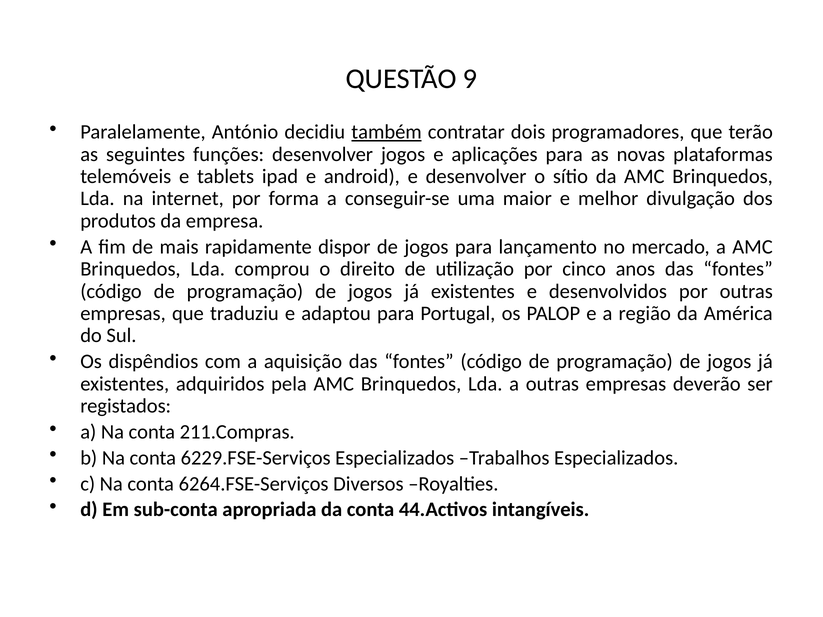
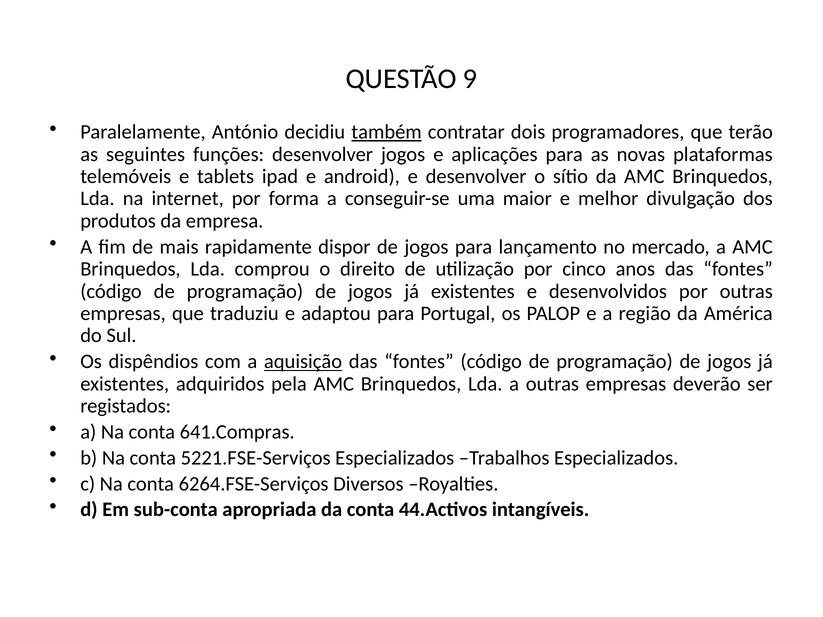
aquisição underline: none -> present (303, 362)
211.Compras: 211.Compras -> 641.Compras (237, 432)
6229.FSE-Serviços: 6229.FSE-Serviços -> 5221.FSE-Serviços (256, 458)
